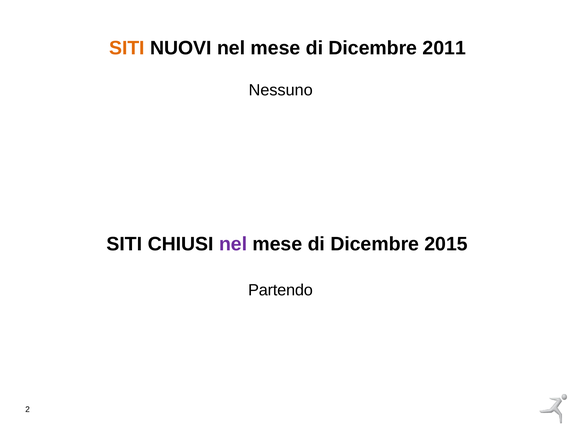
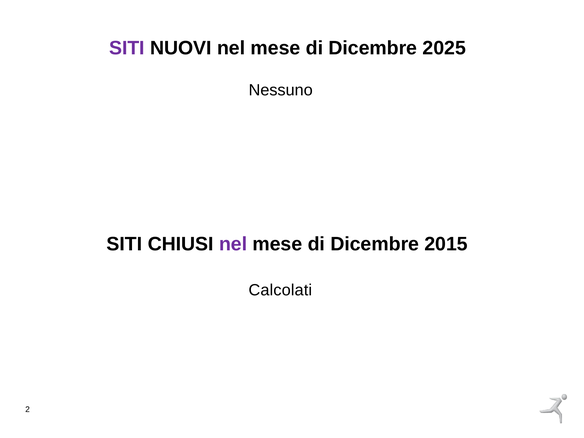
SITI colour: orange -> purple (127, 48)
2011: 2011 -> 2025 (444, 48)
Partendo: Partendo -> Calcolati (280, 290)
